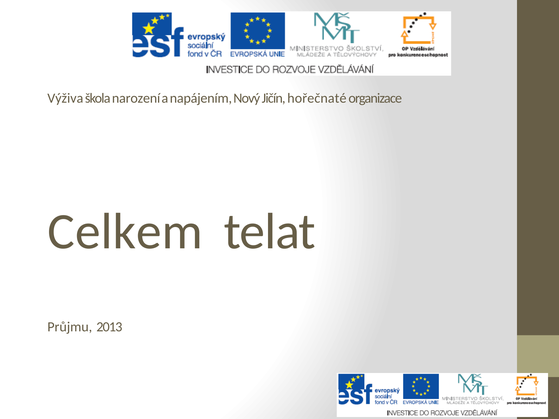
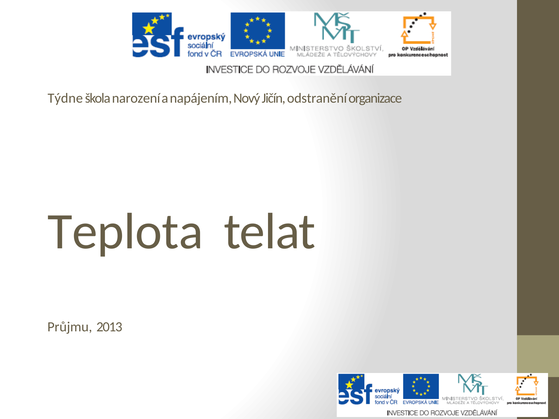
Výživa: Výživa -> Týdne (65, 98)
hořečnaté: hořečnaté -> odstranění (317, 98)
Celkem: Celkem -> Teplota (125, 232)
